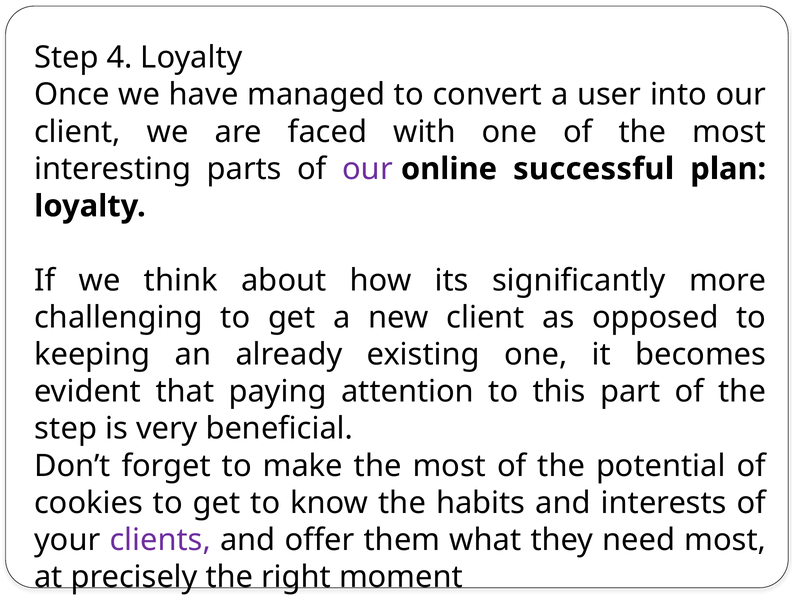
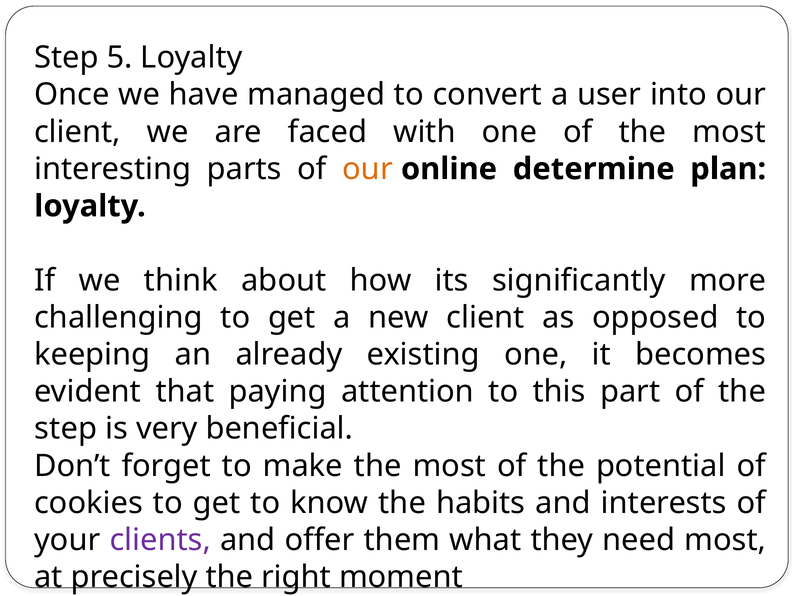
4: 4 -> 5 (120, 58)
our colour: purple -> orange (368, 169)
successful: successful -> determine (594, 169)
